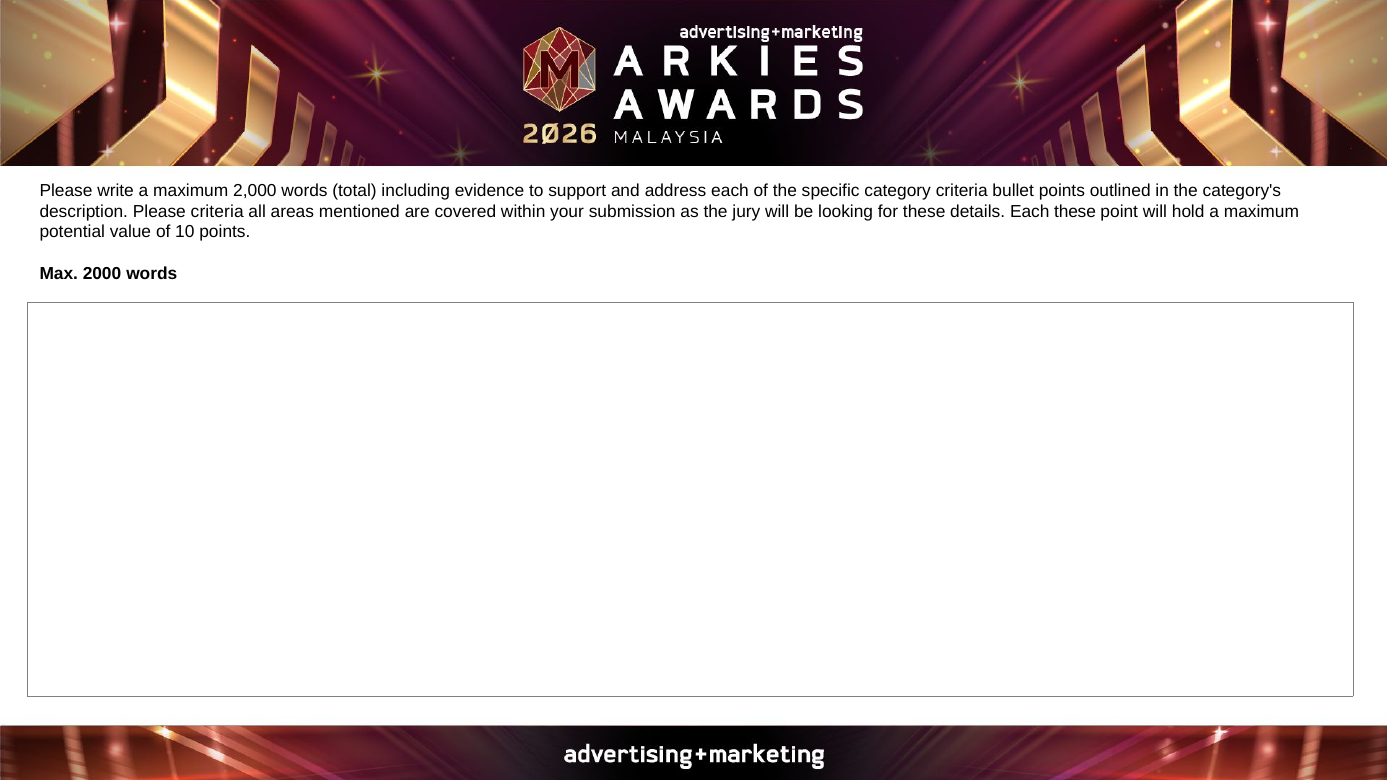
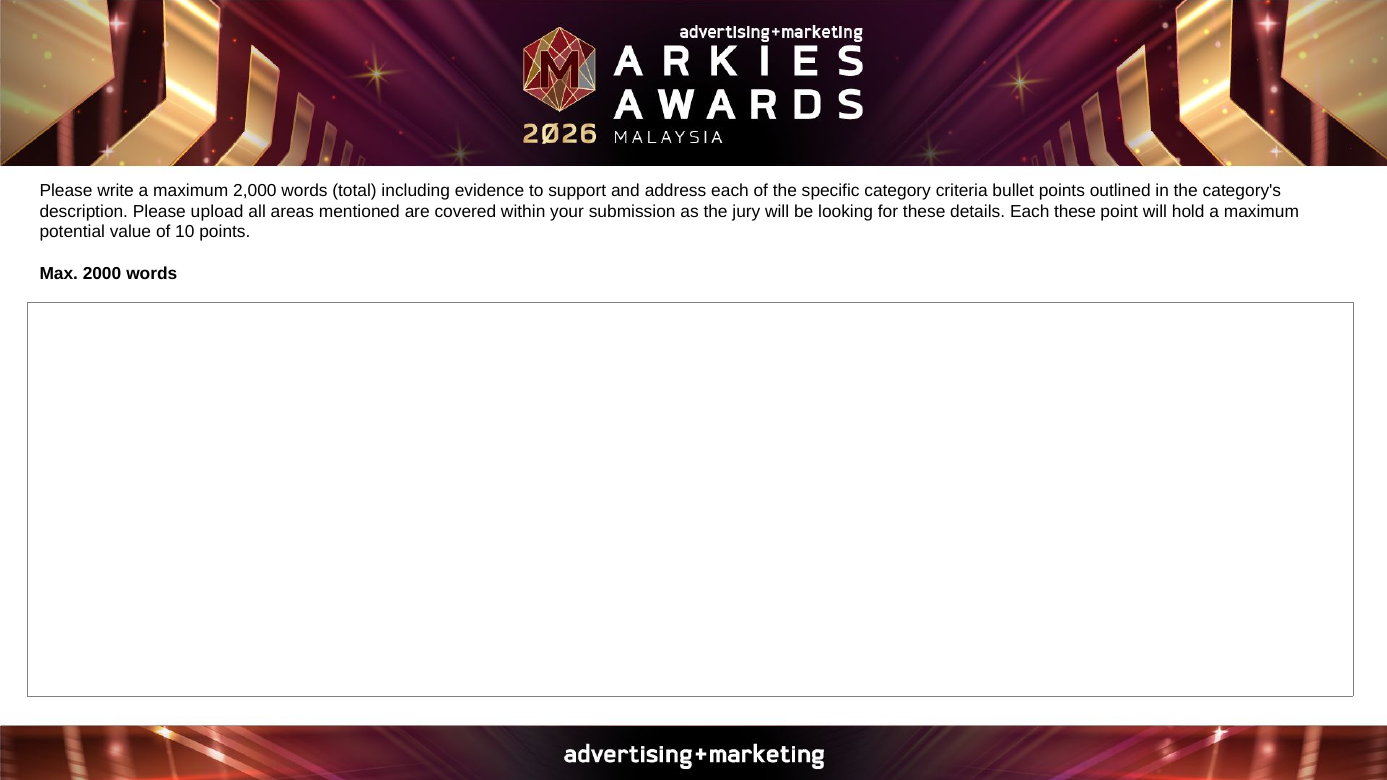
Please criteria: criteria -> upload (217, 211)
